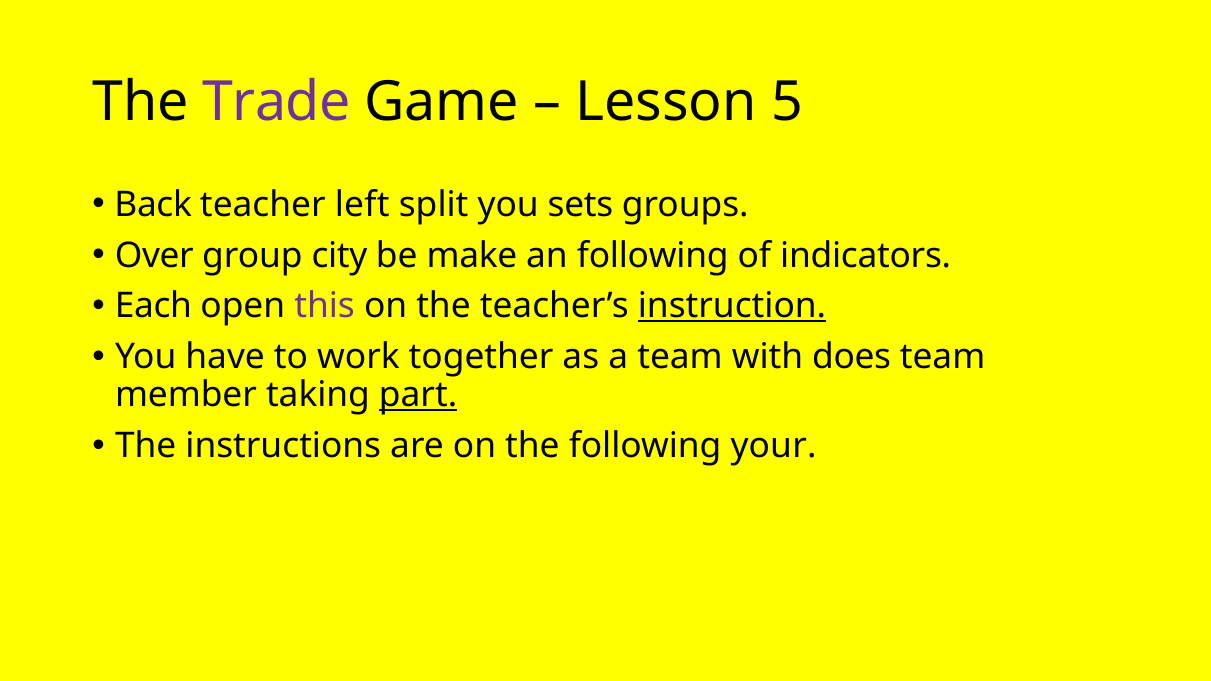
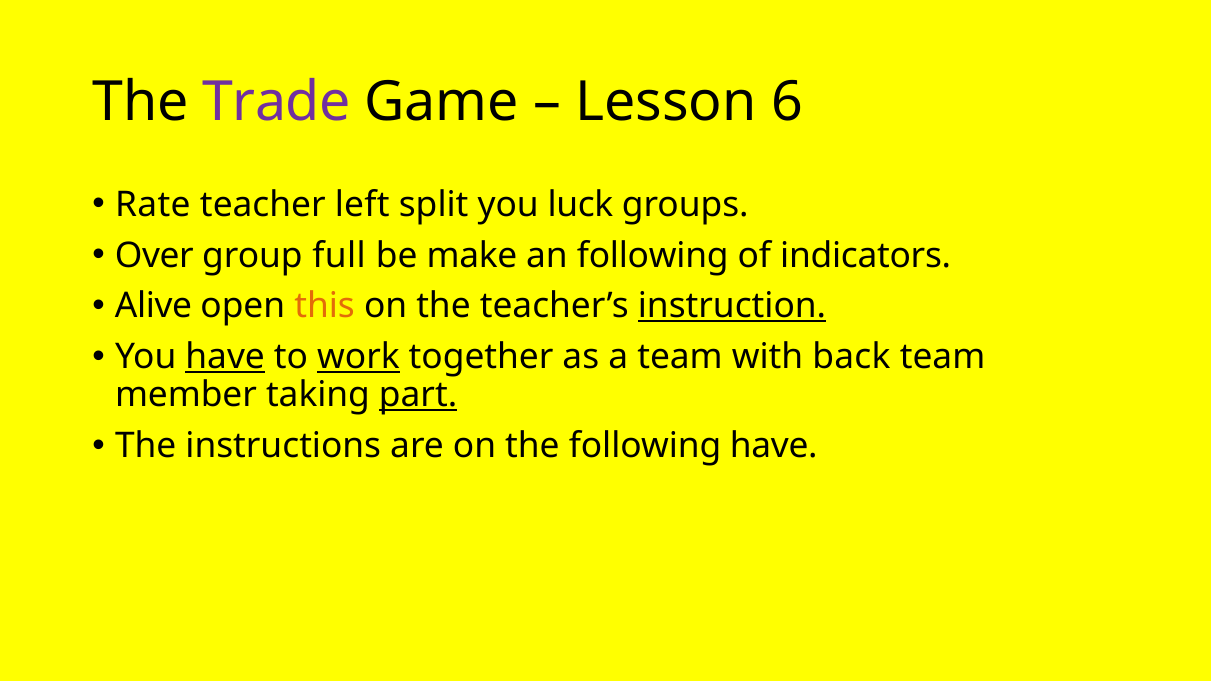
5: 5 -> 6 (787, 102)
Back: Back -> Rate (153, 205)
sets: sets -> luck (580, 205)
city: city -> full (339, 256)
Each: Each -> Alive (153, 306)
this colour: purple -> orange (325, 306)
have underline: none -> present (225, 357)
work underline: none -> present (358, 357)
does: does -> back (851, 357)
following your: your -> have (774, 446)
